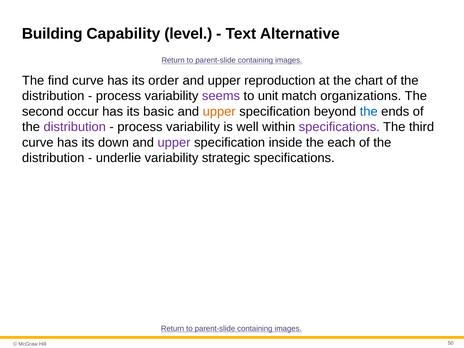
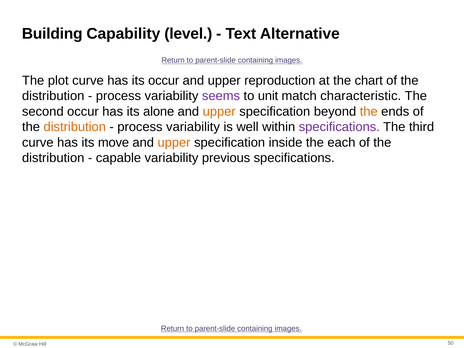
find: find -> plot (58, 81)
its order: order -> occur (164, 81)
organizations: organizations -> characteristic (361, 96)
basic: basic -> alone (159, 112)
the colour: blue -> orange (369, 112)
distribution colour: purple -> orange (75, 127)
down: down -> move (114, 142)
upper colour: purple -> orange (174, 142)
underlie: underlie -> capable (118, 158)
strategic: strategic -> previous (226, 158)
